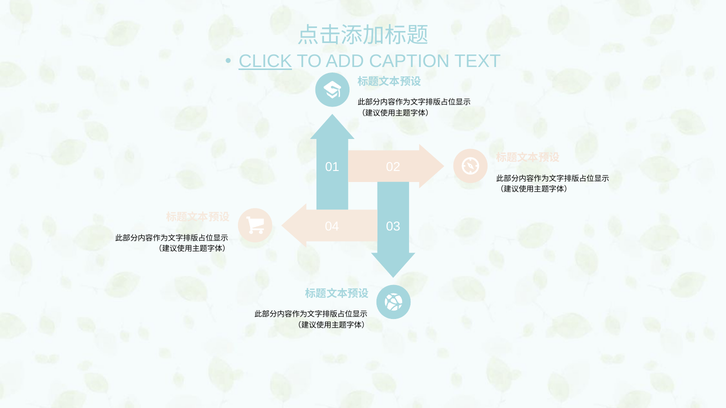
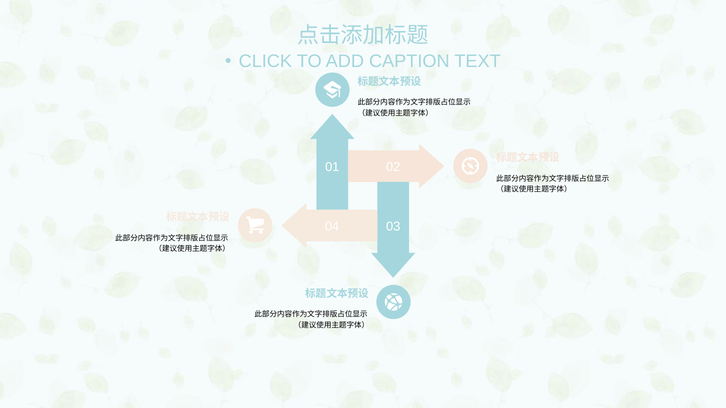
CLICK underline: present -> none (265, 62)
